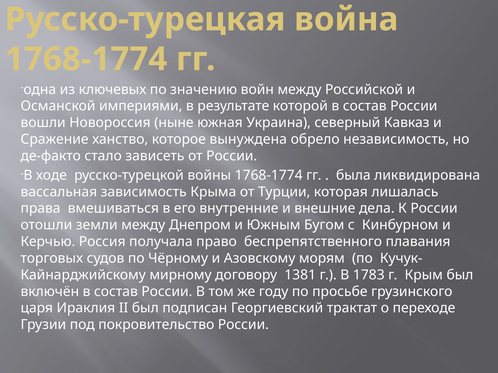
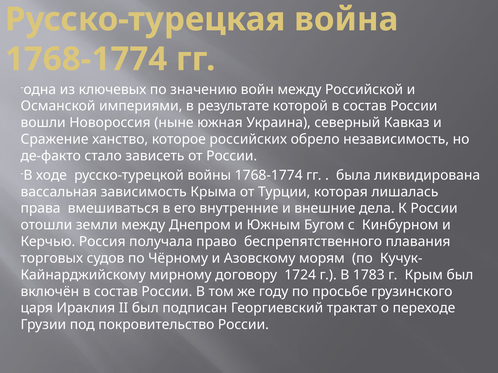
вынуждена: вынуждена -> российских (248, 139)
1381: 1381 -> 1724 (300, 275)
